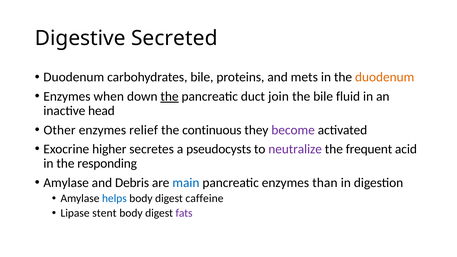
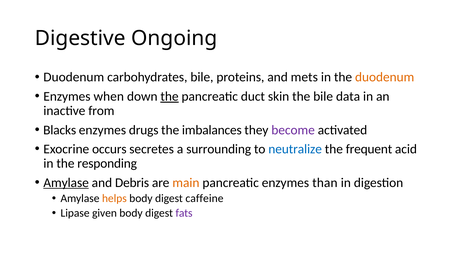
Secreted: Secreted -> Ongoing (174, 38)
join: join -> skin (279, 96)
fluid: fluid -> data (348, 96)
head: head -> from (101, 111)
Other: Other -> Blacks (60, 130)
relief: relief -> drugs (144, 130)
continuous: continuous -> imbalances (212, 130)
higher: higher -> occurs (109, 149)
pseudocysts: pseudocysts -> surrounding (219, 149)
neutralize colour: purple -> blue (295, 149)
Amylase underline: none -> present (66, 183)
main colour: blue -> orange (186, 183)
helps colour: blue -> orange (114, 198)
stent: stent -> given (104, 213)
